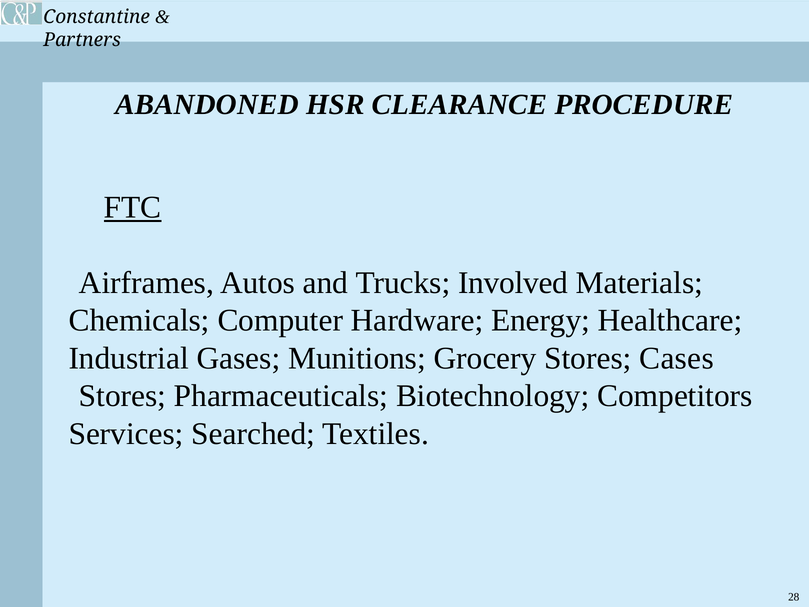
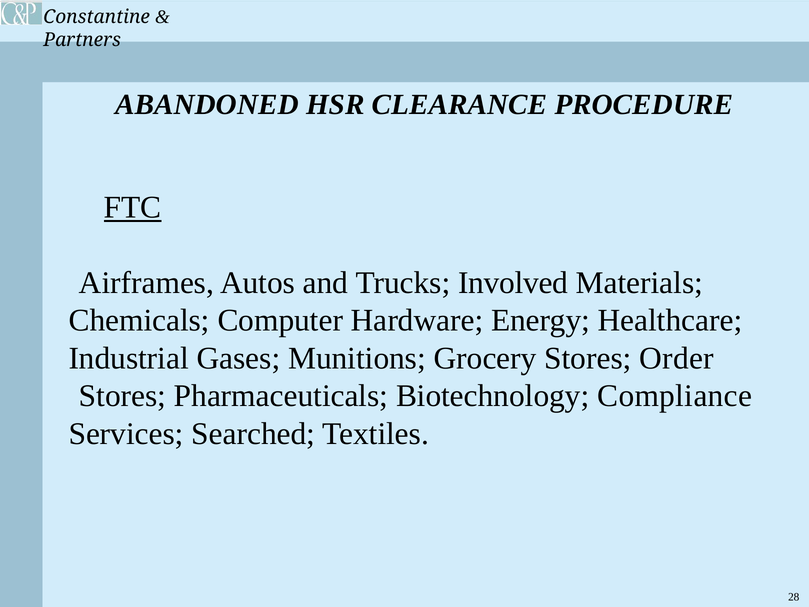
Cases: Cases -> Order (677, 358)
Competitors: Competitors -> Compliance (675, 396)
